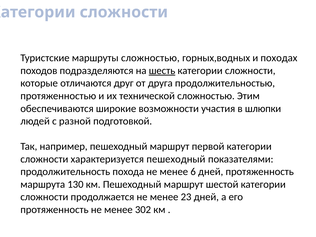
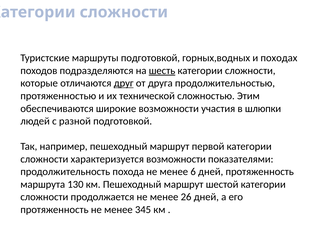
маршруты сложностью: сложностью -> подготовкой (150, 58)
друг underline: none -> present (124, 83)
характеризуется пешеходный: пешеходный -> возможности (176, 159)
23: 23 -> 26 (186, 197)
302: 302 -> 345 (143, 210)
